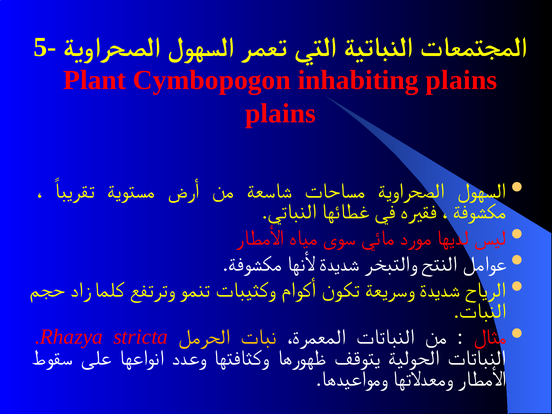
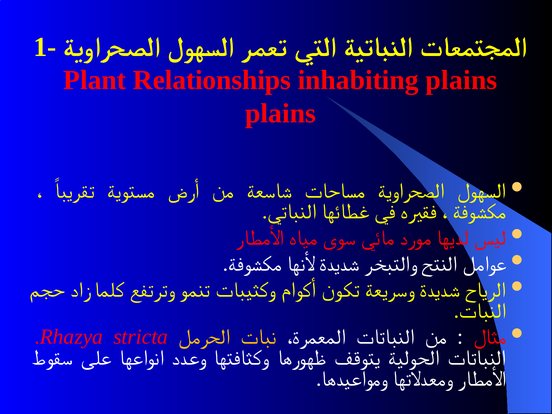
5-: 5- -> 1- (45, 47)
Cymbopogon: Cymbopogon -> Relationships (212, 80)
